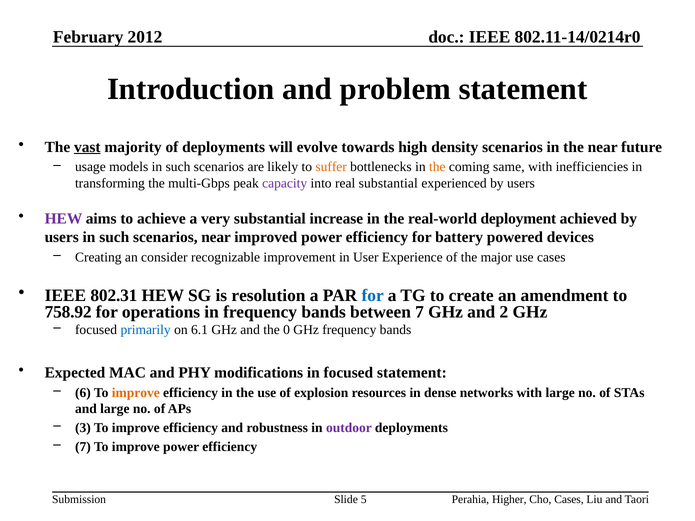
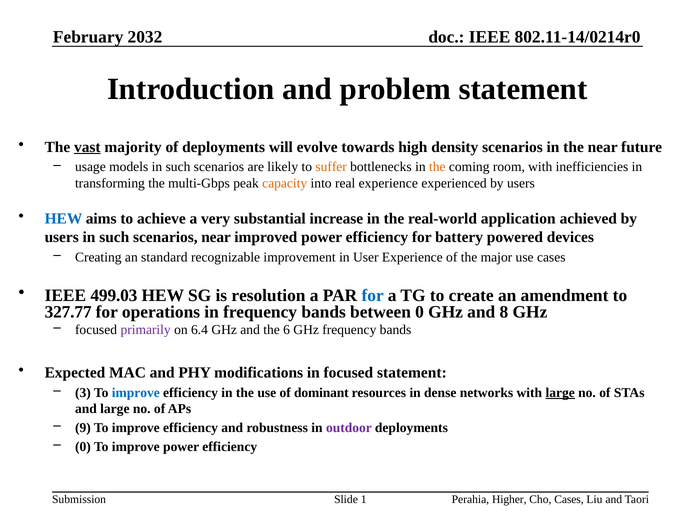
2012: 2012 -> 2032 (145, 37)
same: same -> room (509, 167)
capacity colour: purple -> orange (285, 183)
real substantial: substantial -> experience (388, 183)
HEW colour: purple -> blue (63, 219)
deployment: deployment -> application (518, 219)
consider: consider -> standard (164, 257)
802.31: 802.31 -> 499.03 (114, 296)
758.92: 758.92 -> 327.77 (68, 312)
between 7: 7 -> 0 (420, 312)
2: 2 -> 8 (504, 312)
primarily colour: blue -> purple (146, 330)
6.1: 6.1 -> 6.4 (200, 330)
0: 0 -> 6 (287, 330)
6: 6 -> 3 (83, 393)
improve colour: orange -> blue (136, 393)
explosion: explosion -> dominant (321, 393)
large underline: none -> present (560, 393)
3: 3 -> 9 (83, 428)
7: 7 -> 0 (83, 447)
5: 5 -> 1 (364, 500)
